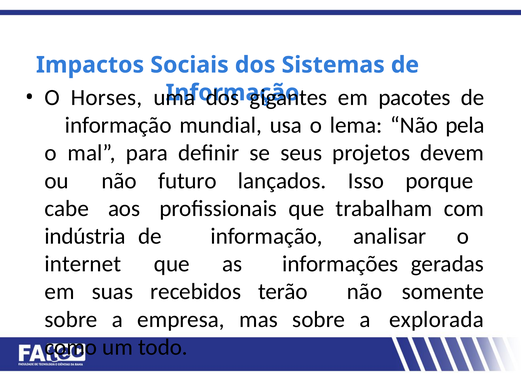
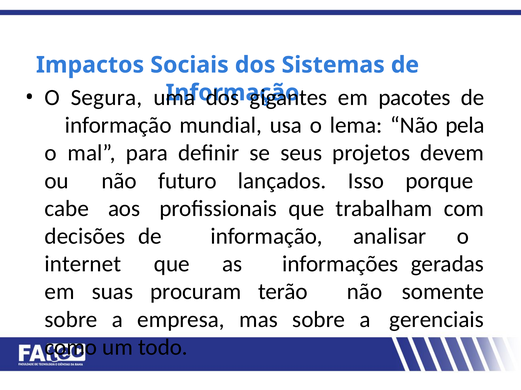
Horses: Horses -> Segura (106, 98)
indústria: indústria -> decisões (85, 237)
recebidos: recebidos -> procuram (196, 292)
explorada: explorada -> gerenciais (437, 320)
